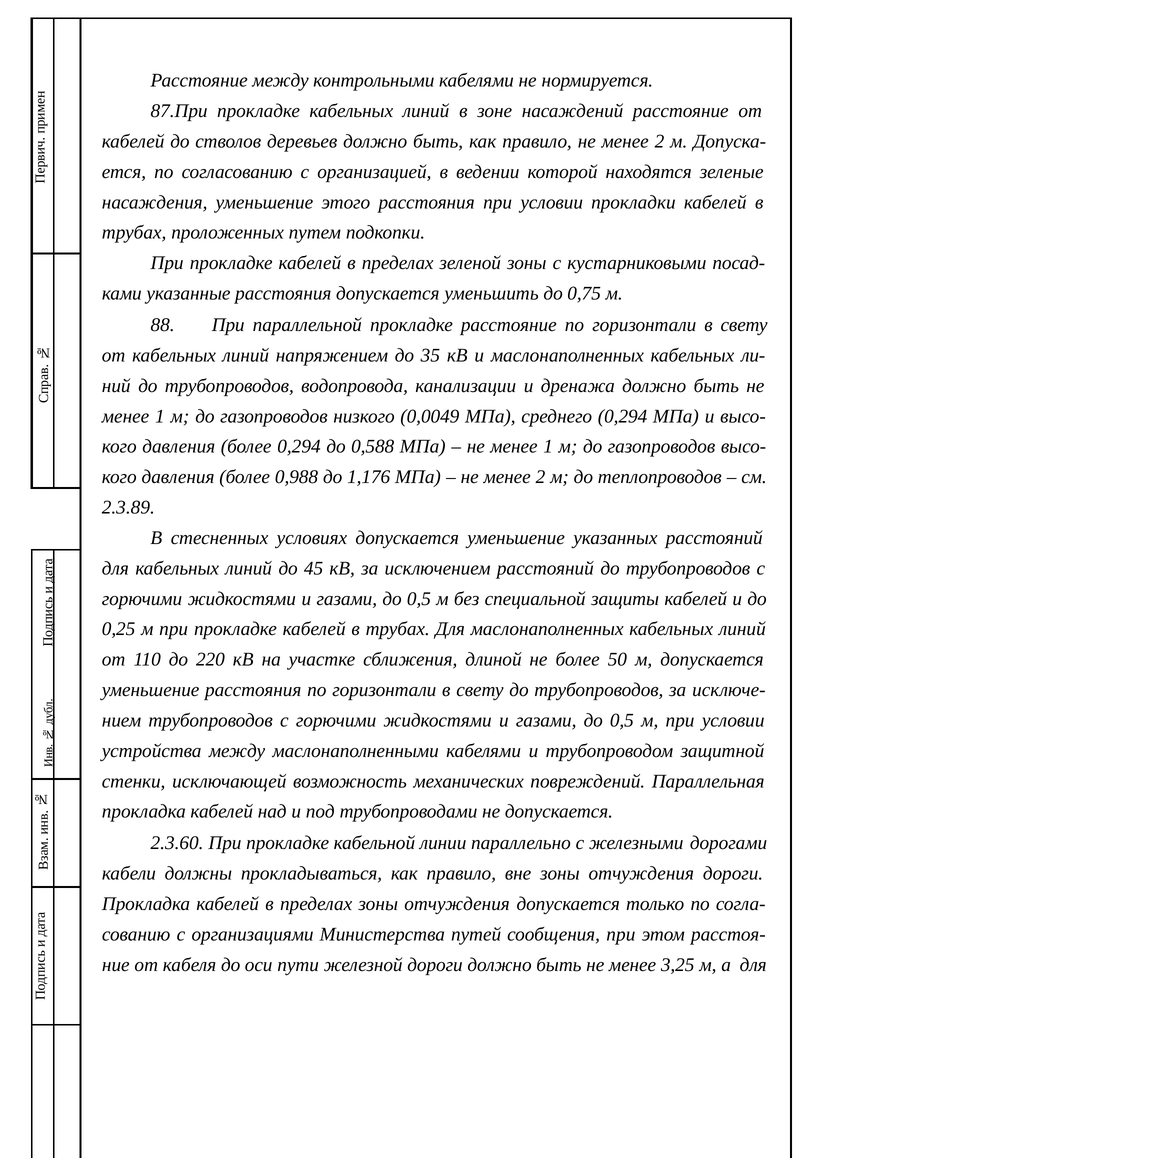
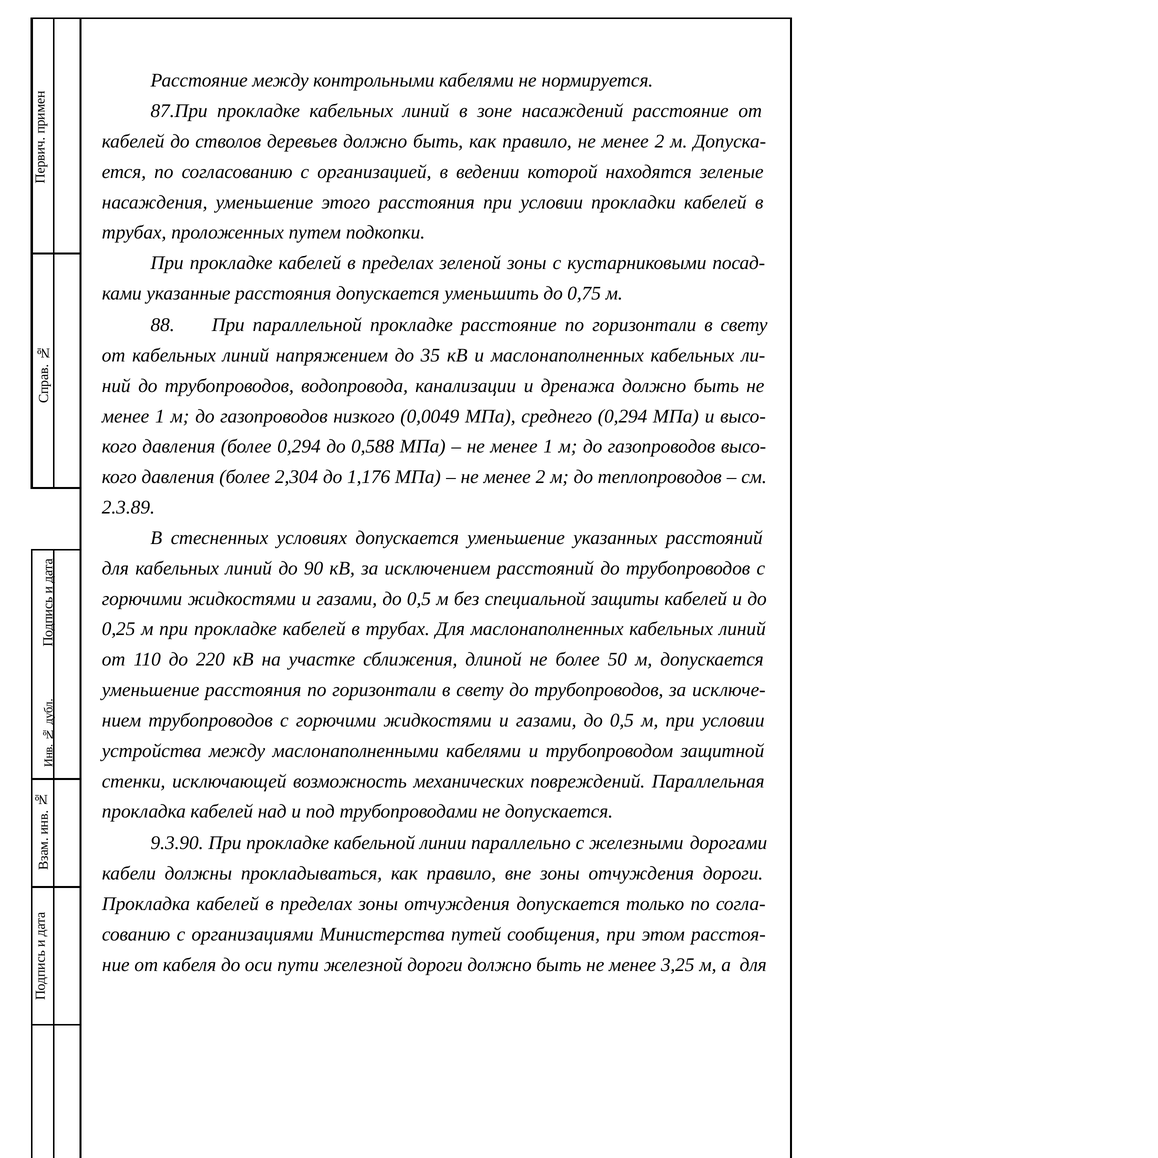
0,988: 0,988 -> 2,304 (297, 477)
45: 45 -> 90 (314, 568)
2.3.60: 2.3.60 -> 9.3.90 (177, 843)
